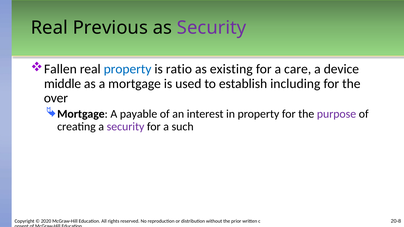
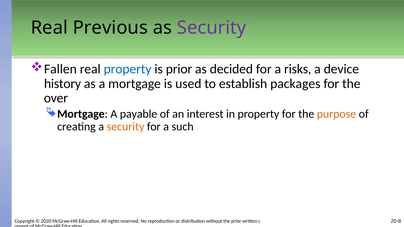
is ratio: ratio -> prior (179, 69)
existing: existing -> decided (231, 69)
care: care -> risks (298, 69)
middle: middle -> history (63, 84)
including: including -> packages (295, 84)
purpose colour: purple -> orange (337, 114)
security colour: purple -> orange (126, 127)
